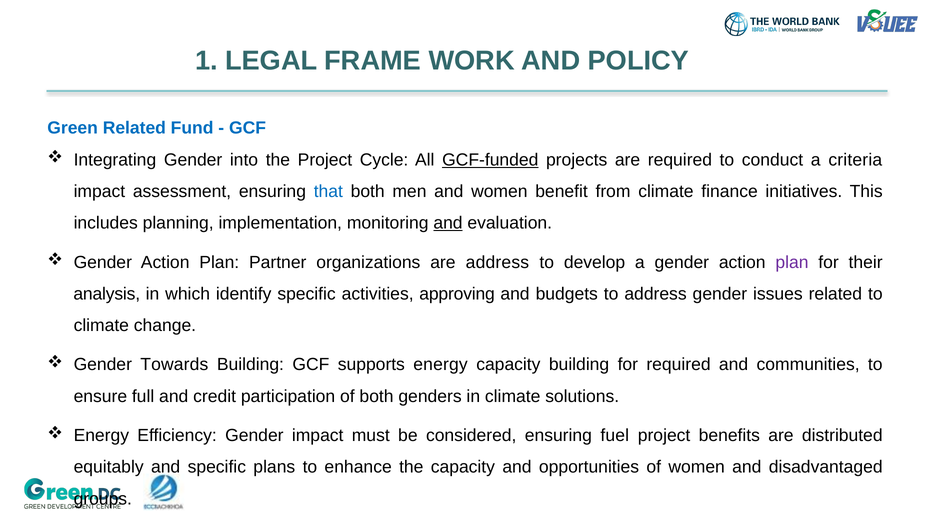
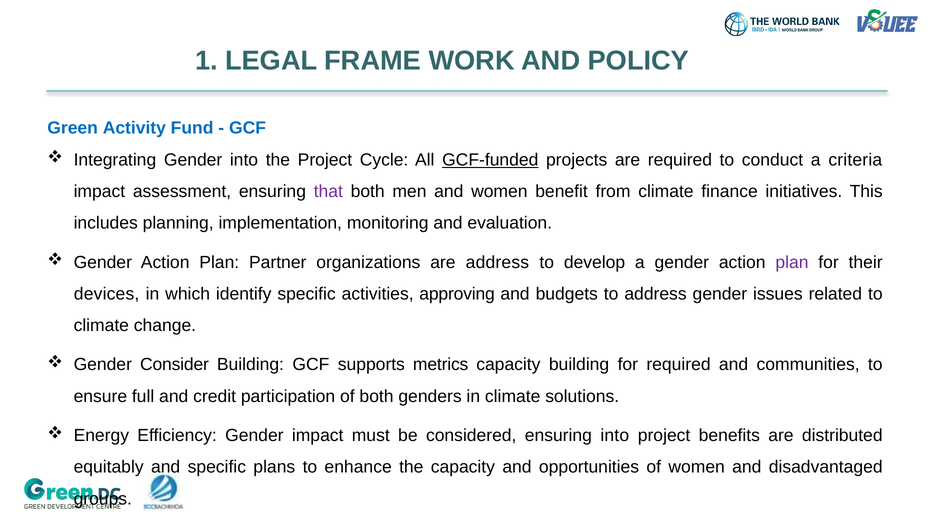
Green Related: Related -> Activity (134, 128)
that colour: blue -> purple (328, 191)
and underline: present -> none (448, 223)
analysis: analysis -> devices (107, 293)
Towards: Towards -> Consider (174, 364)
supports energy: energy -> metrics (441, 364)
ensuring fuel: fuel -> into (615, 435)
